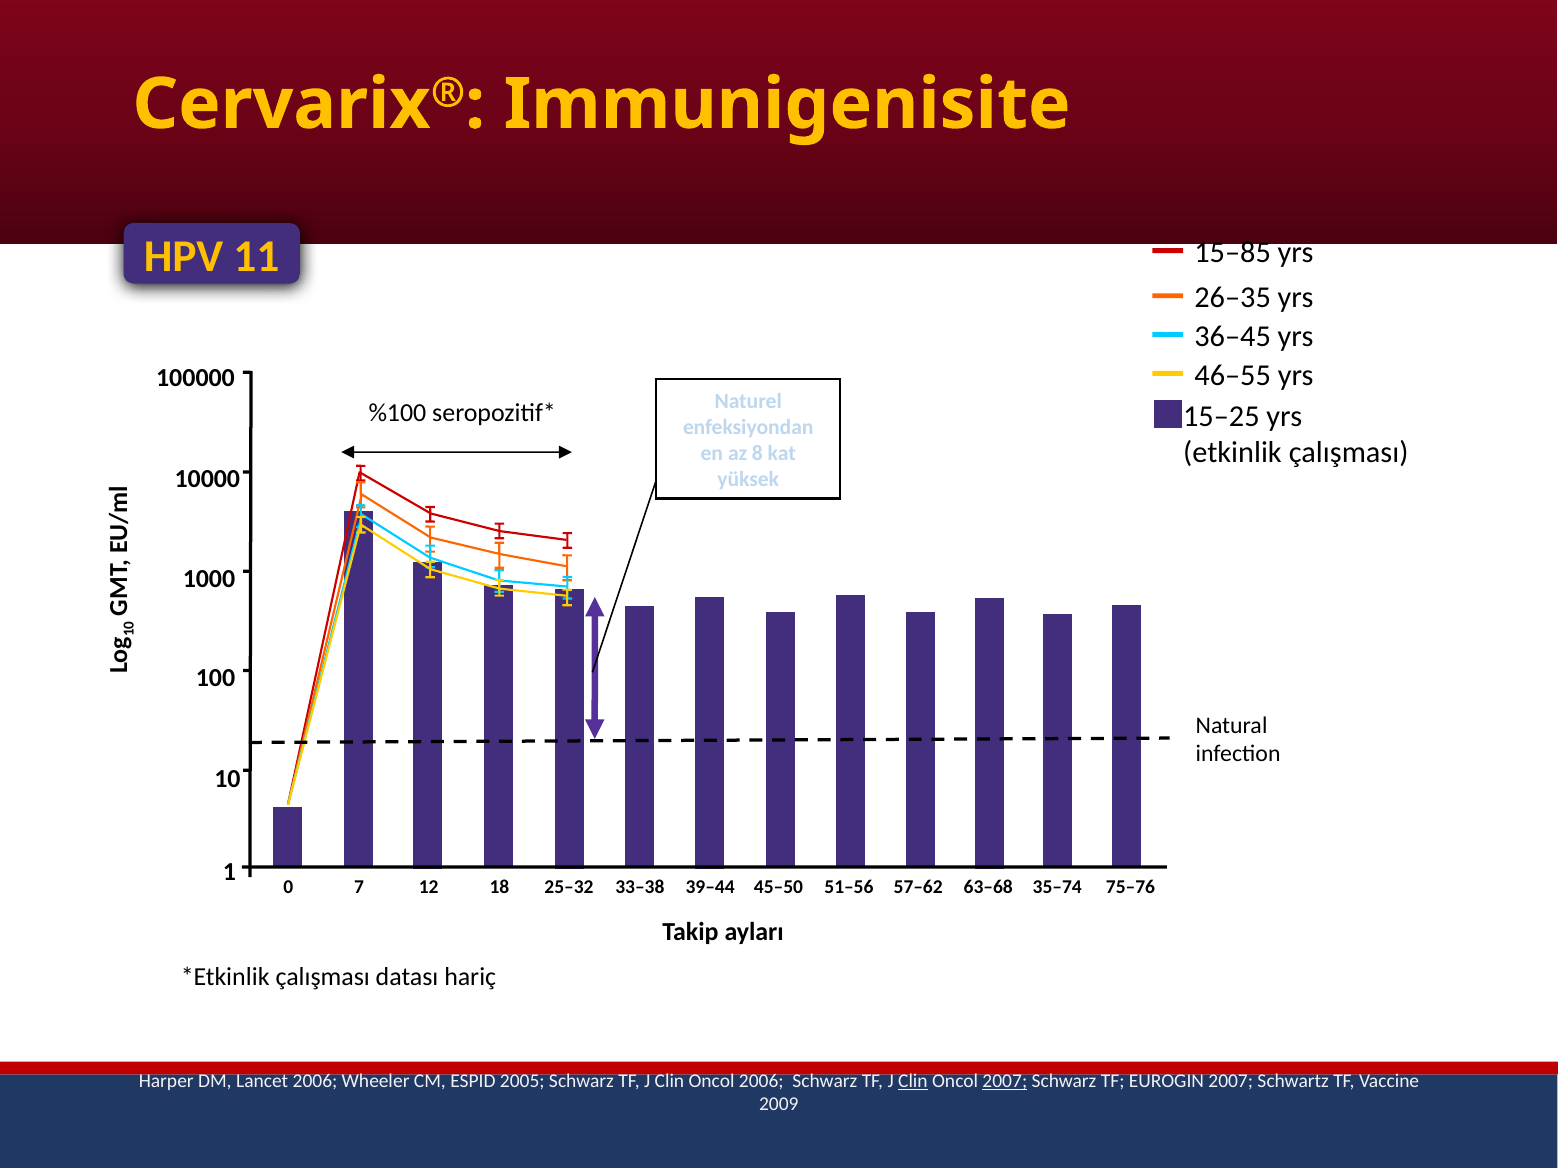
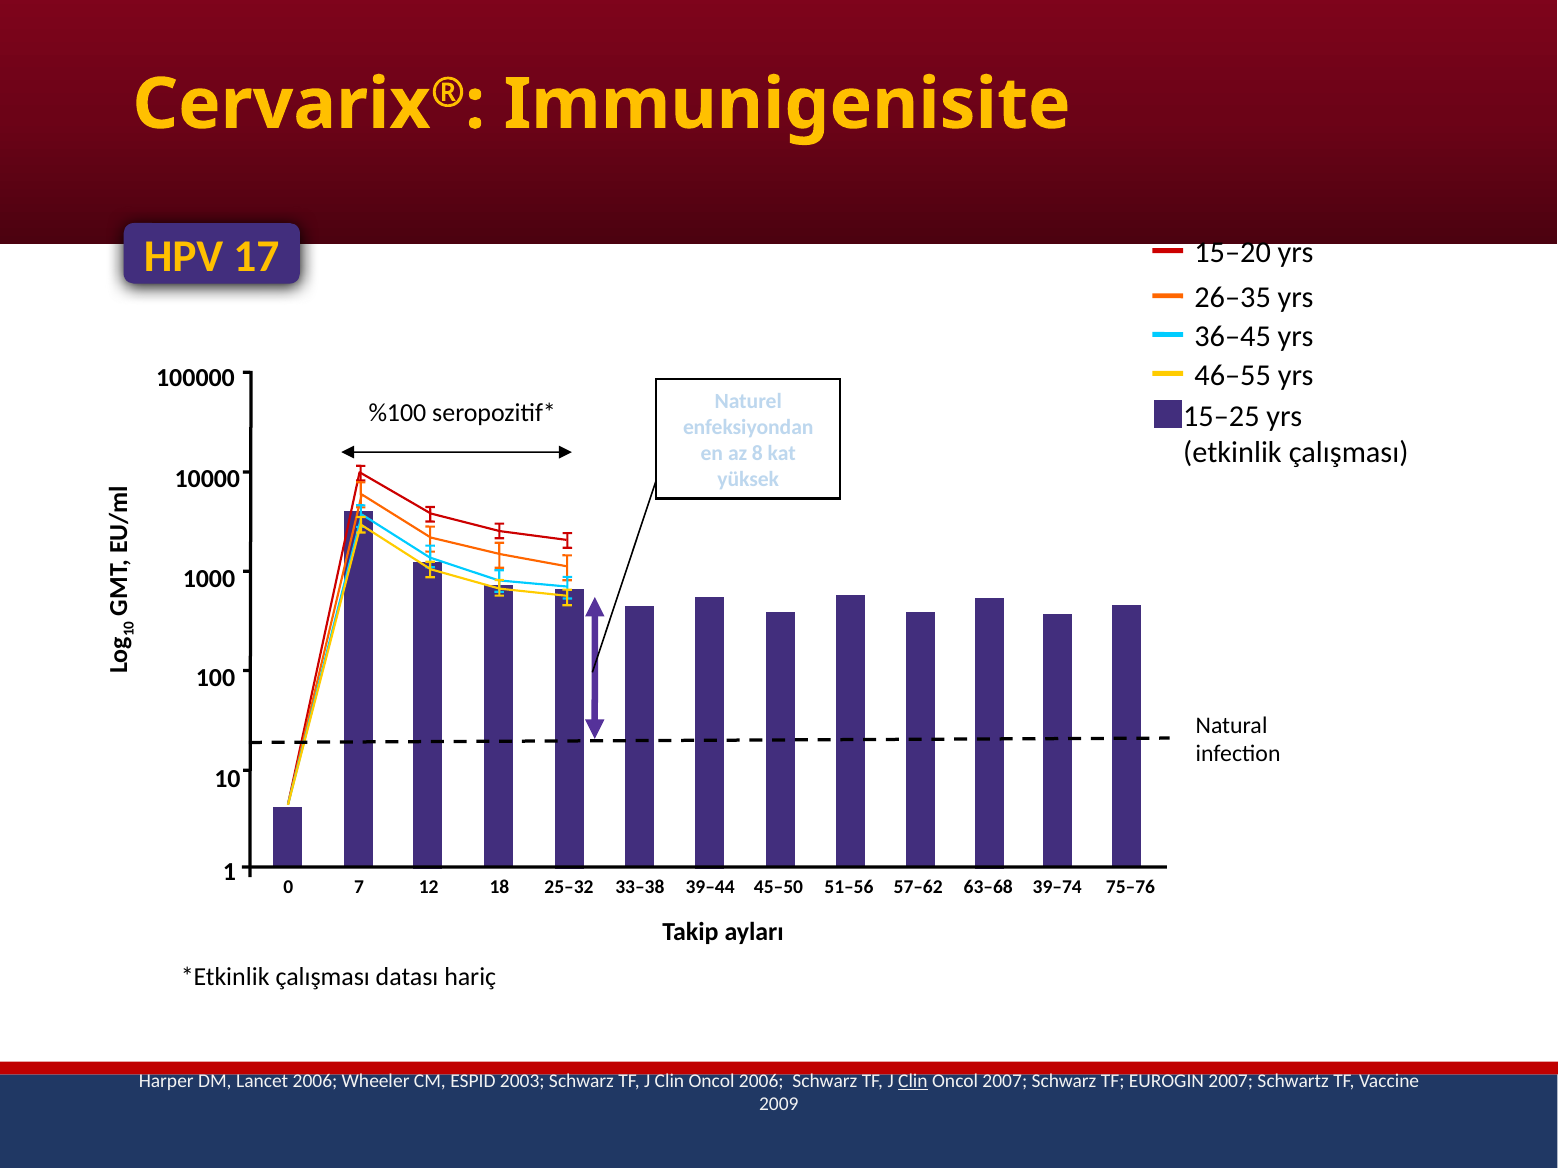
11: 11 -> 17 (256, 257)
15–85: 15–85 -> 15–20 (1233, 253)
35–74: 35–74 -> 39–74 (1057, 888)
2005: 2005 -> 2003 (522, 1081)
2007 underline: present -> none (1005, 1081)
